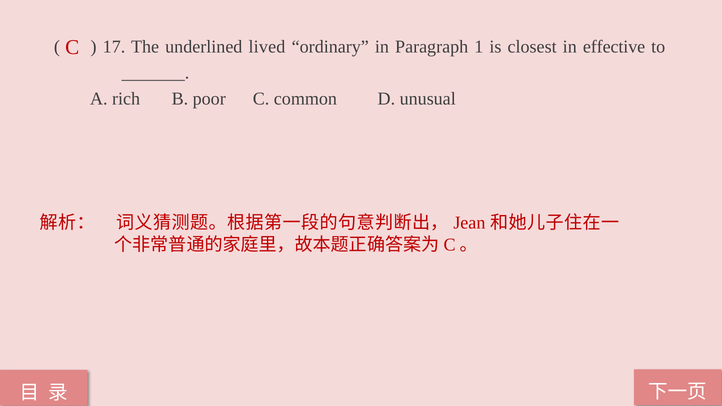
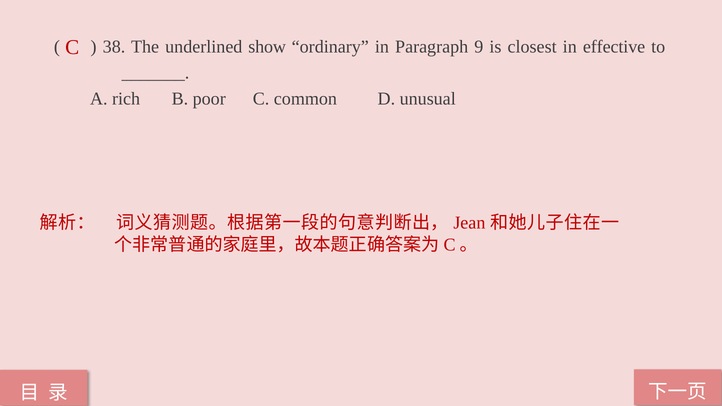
17: 17 -> 38 (114, 47)
lived: lived -> show (267, 47)
1: 1 -> 9 (479, 47)
